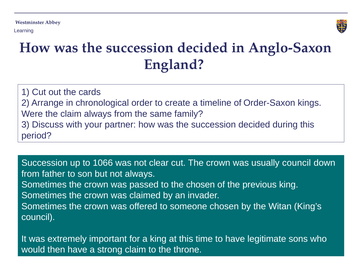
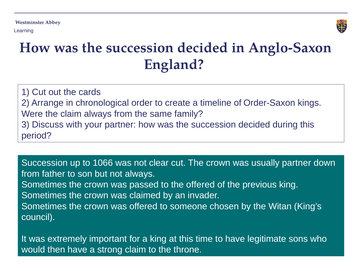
usually council: council -> partner (297, 163)
the chosen: chosen -> offered (200, 185)
